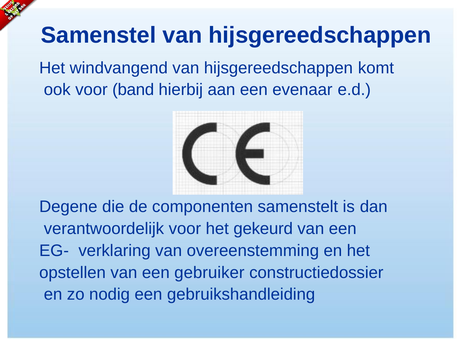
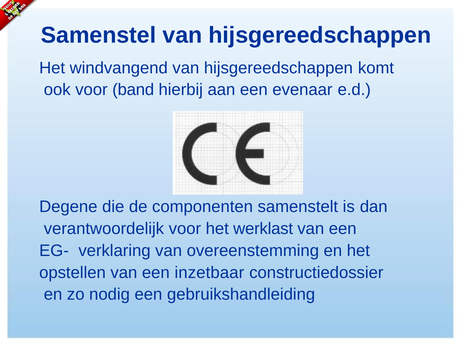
gekeurd: gekeurd -> werklast (263, 228)
gebruiker: gebruiker -> inzetbaar (209, 272)
